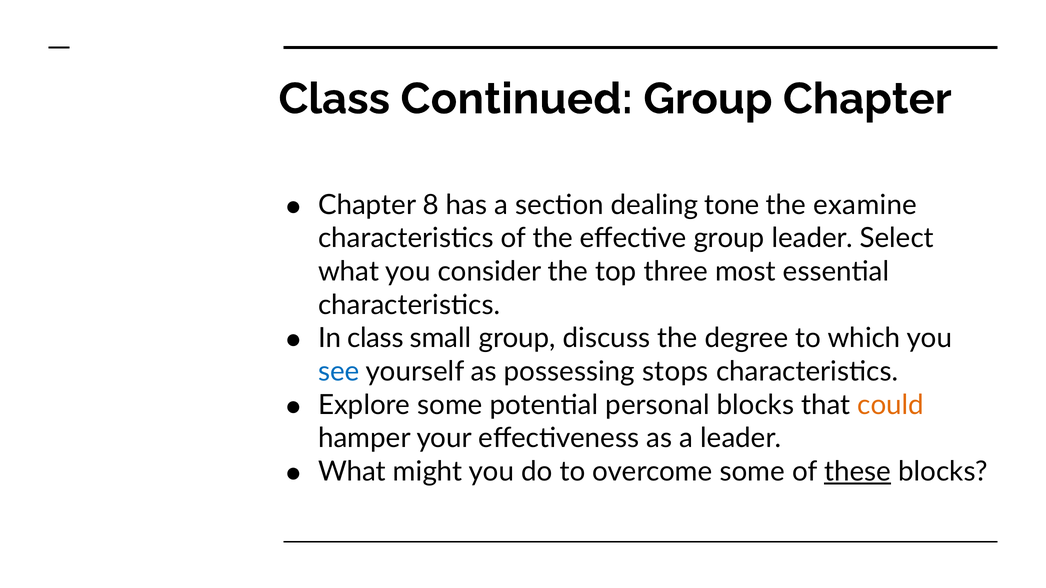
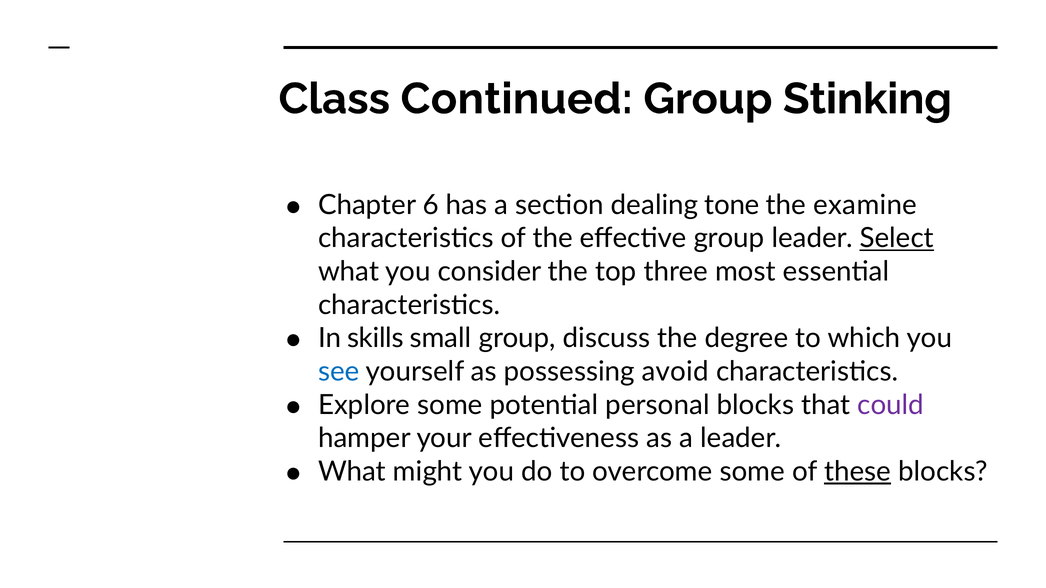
Group Chapter: Chapter -> Stinking (867, 99)
8: 8 -> 6 (431, 205)
Select underline: none -> present (897, 238)
In class: class -> skills (375, 339)
stops: stops -> avoid (675, 372)
could colour: orange -> purple (891, 405)
